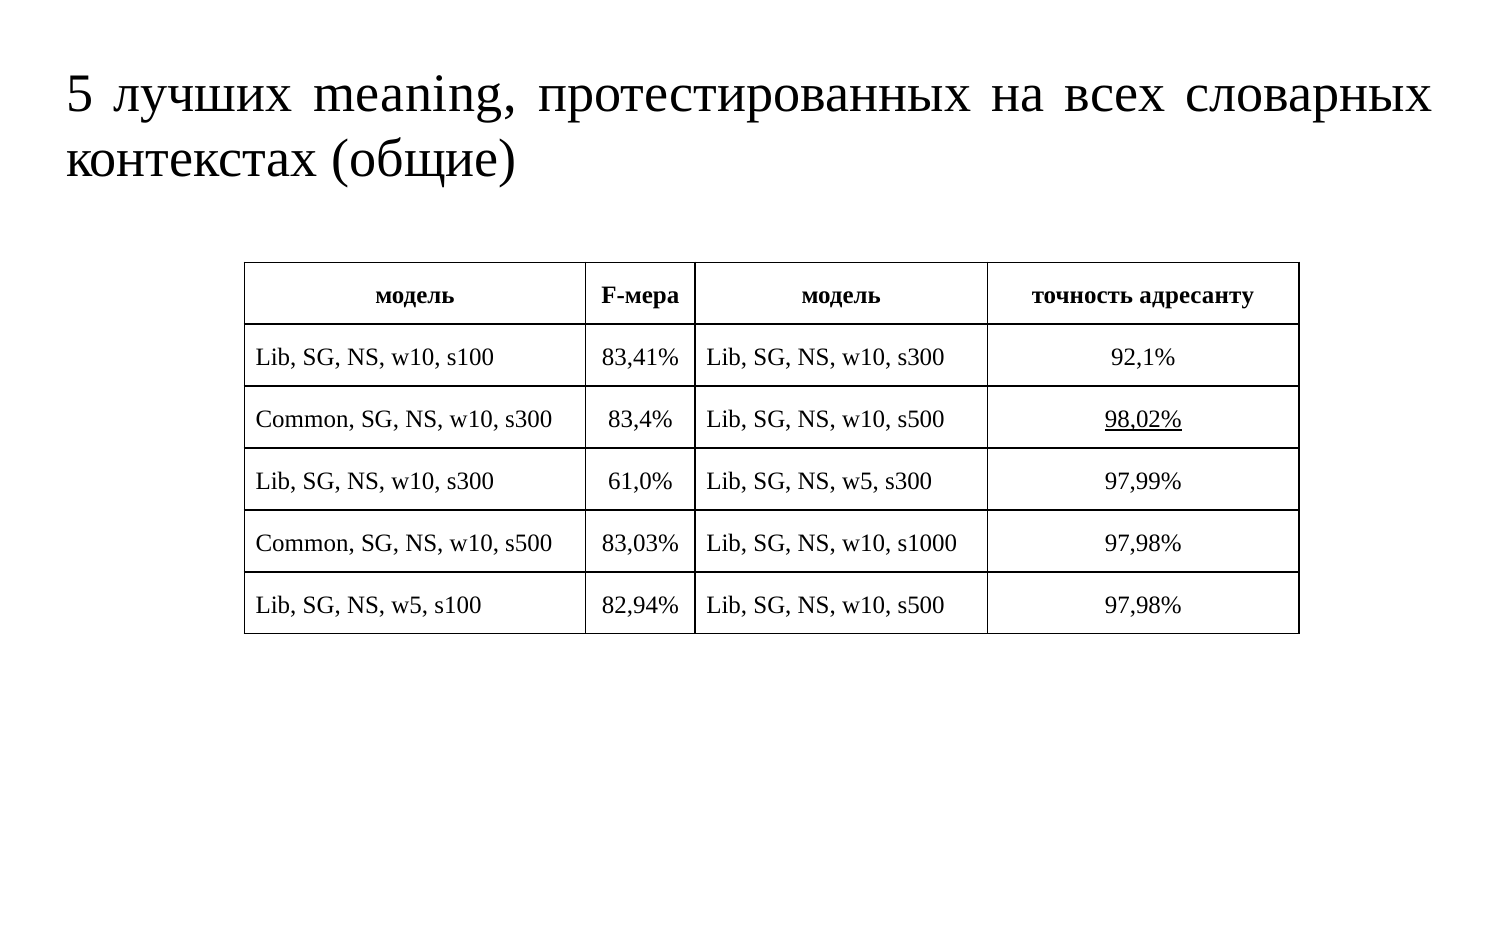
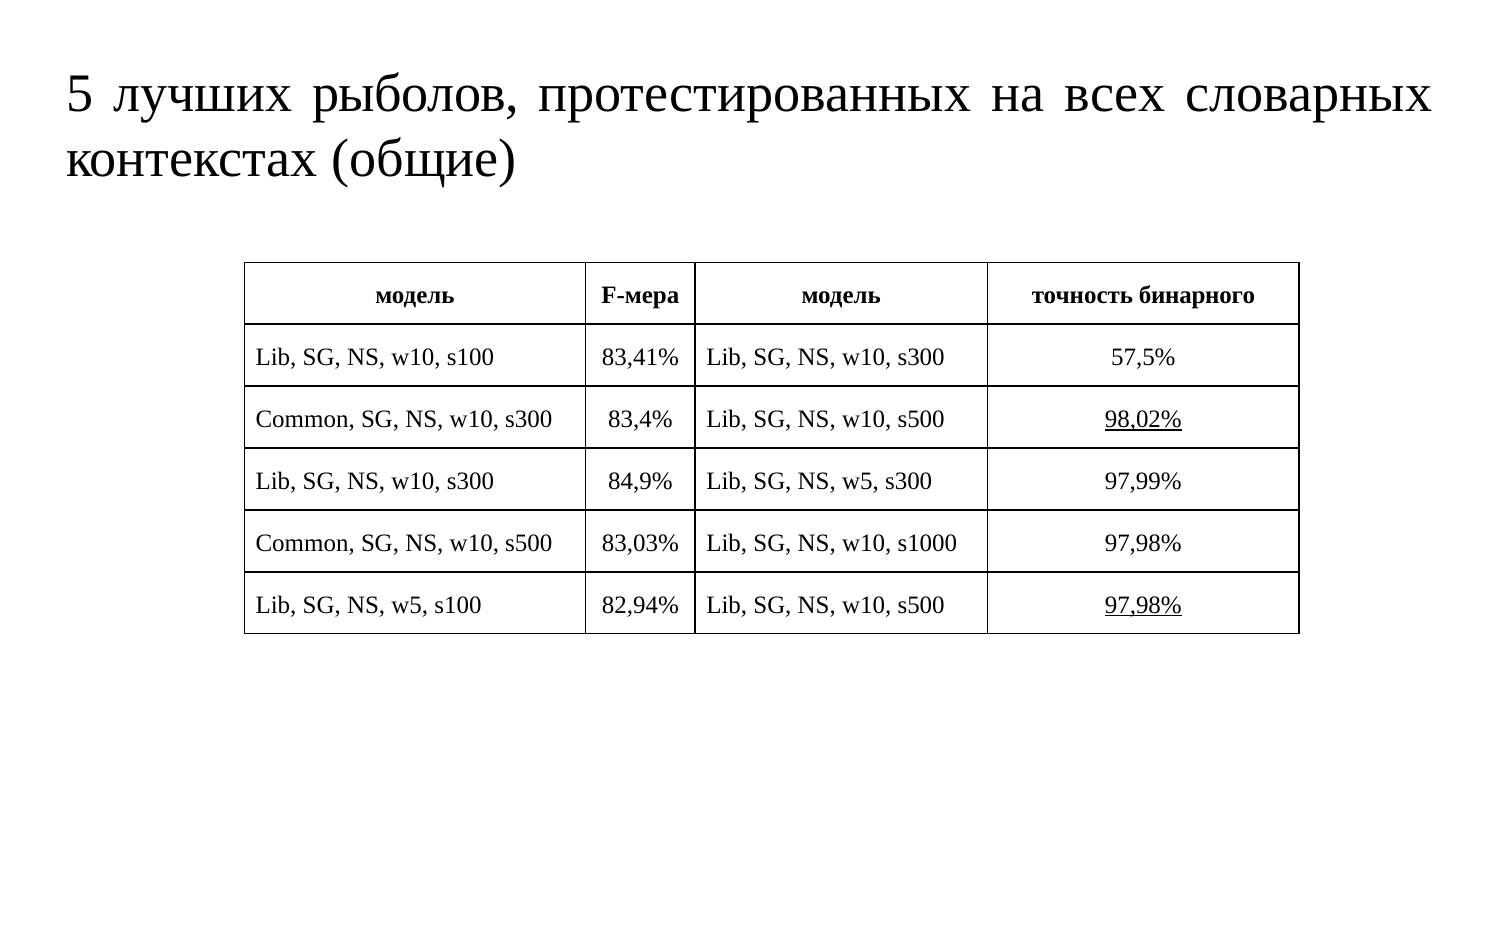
meaning: meaning -> рыболов (416, 93)
адресанту: адресанту -> бинарного (1197, 295)
92,1%: 92,1% -> 57,5% (1143, 357)
61,0%: 61,0% -> 84,9% (640, 481)
97,98% underline: none -> present (1143, 605)
